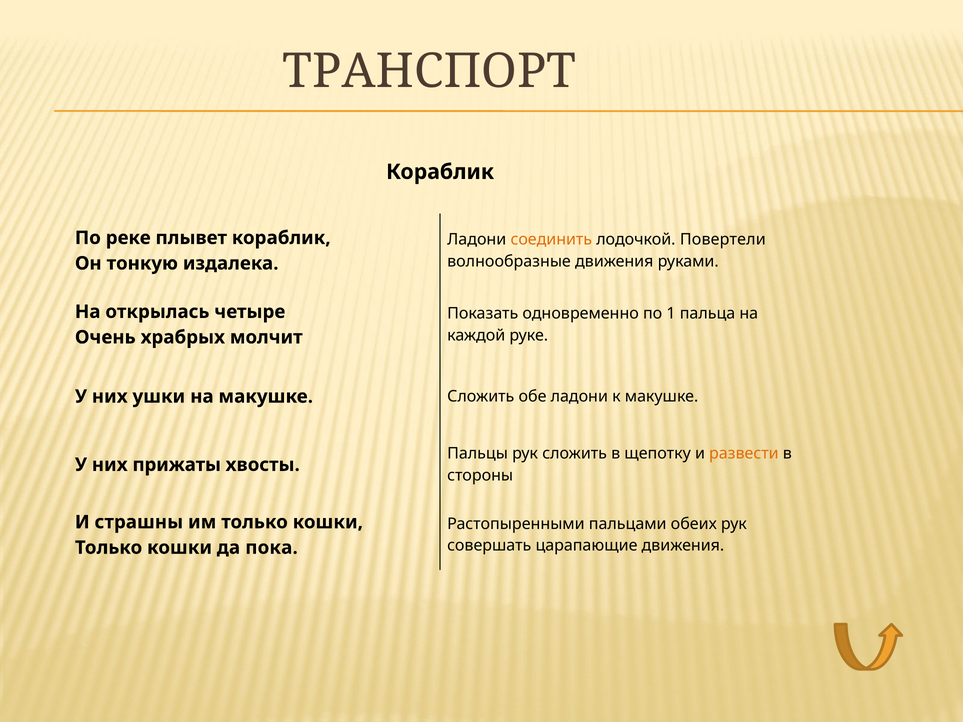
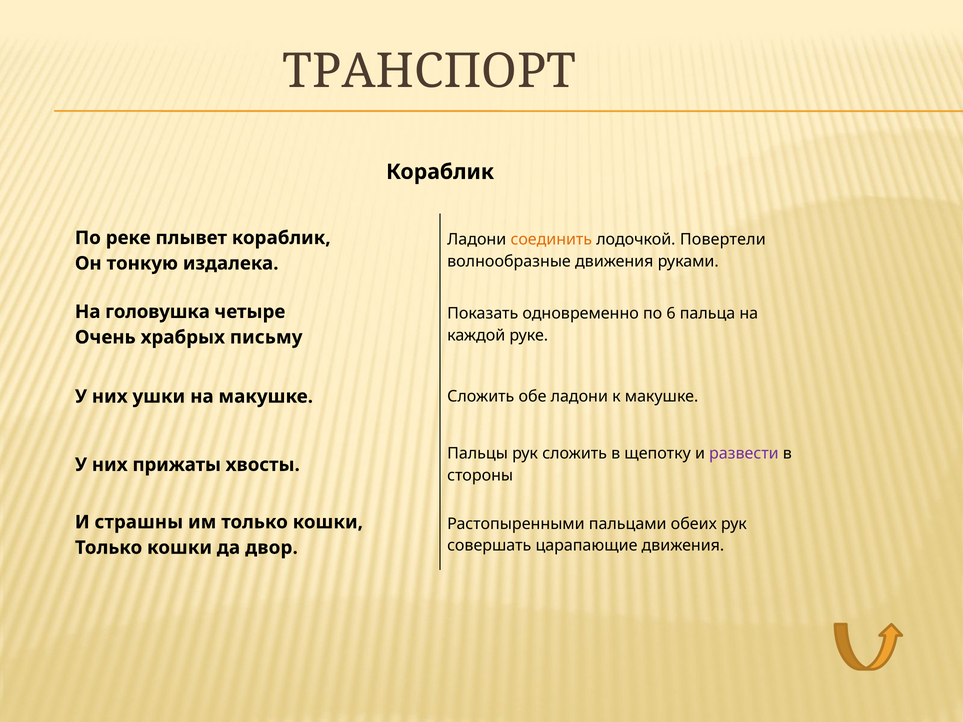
открылась: открылась -> головушка (158, 312)
1: 1 -> 6 (671, 314)
молчит: молчит -> письму (266, 337)
развести colour: orange -> purple (744, 454)
пока: пока -> двор (272, 548)
